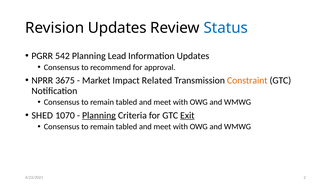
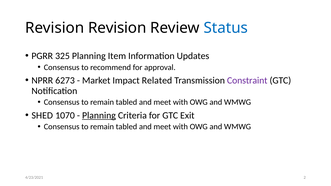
Revision Updates: Updates -> Revision (117, 28)
542: 542 -> 325 (62, 56)
Lead: Lead -> Item (117, 56)
3675: 3675 -> 6273 (65, 80)
Constraint colour: orange -> purple (247, 80)
Exit underline: present -> none (187, 115)
